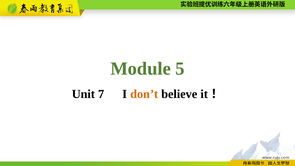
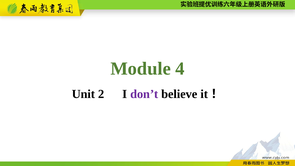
5: 5 -> 4 (180, 69)
7: 7 -> 2 (101, 94)
don’t colour: orange -> purple (144, 94)
